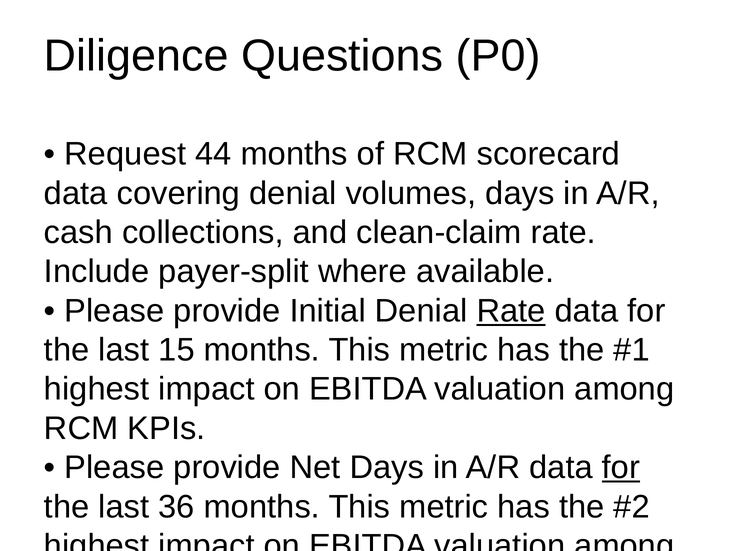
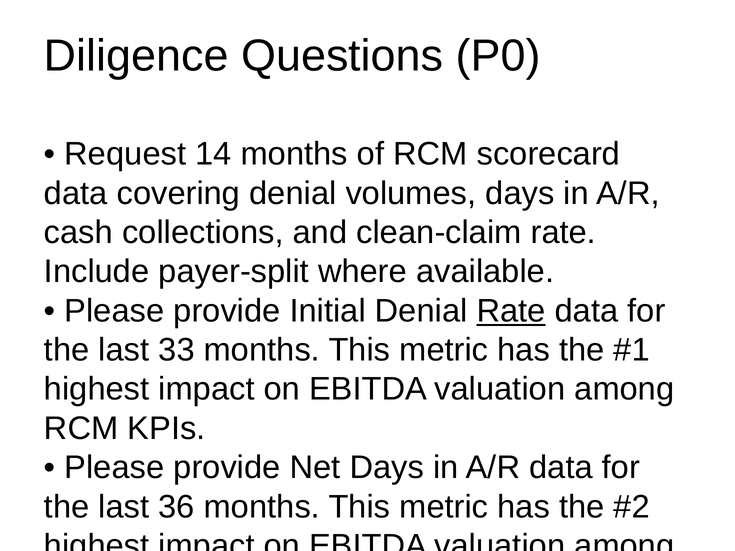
44: 44 -> 14 (213, 154)
15: 15 -> 33 (177, 350)
for underline: present -> none (621, 468)
